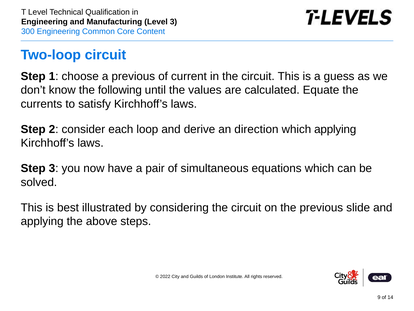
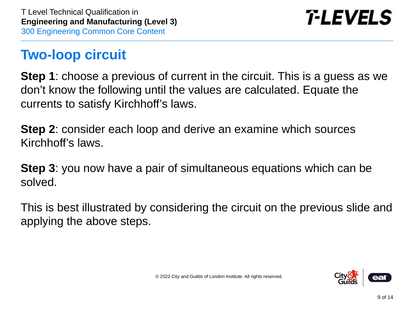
direction: direction -> examine (256, 129)
which applying: applying -> sources (335, 129)
